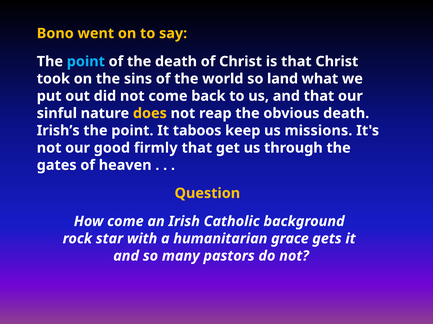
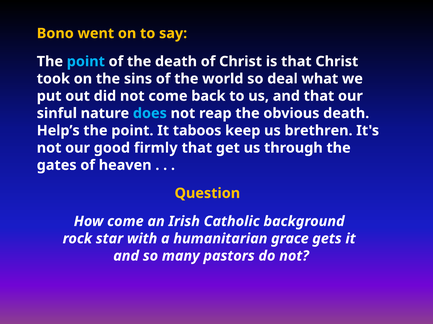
land: land -> deal (283, 79)
does colour: yellow -> light blue (150, 114)
Irish’s: Irish’s -> Help’s (58, 131)
missions: missions -> brethren (319, 131)
